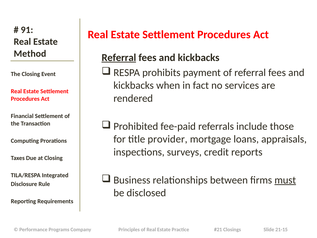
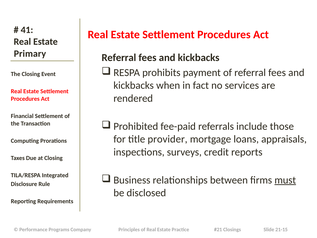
91: 91 -> 41 (27, 30)
Method: Method -> Primary (30, 54)
Referral underline: present -> none (119, 57)
